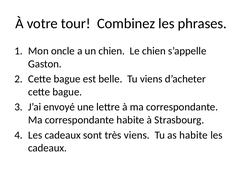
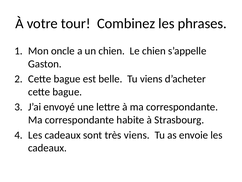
as habite: habite -> envoie (194, 135)
